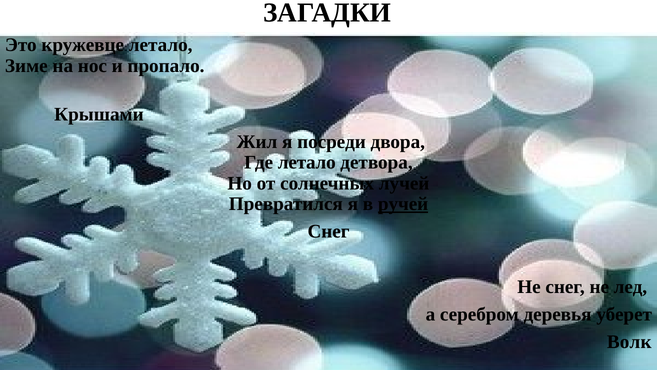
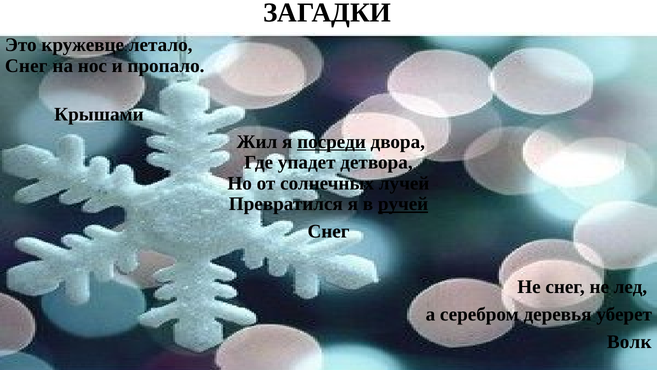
Зиме: Зиме -> Снег (26, 66)
посреди underline: none -> present (332, 142)
Где летало: летало -> упадет (307, 162)
